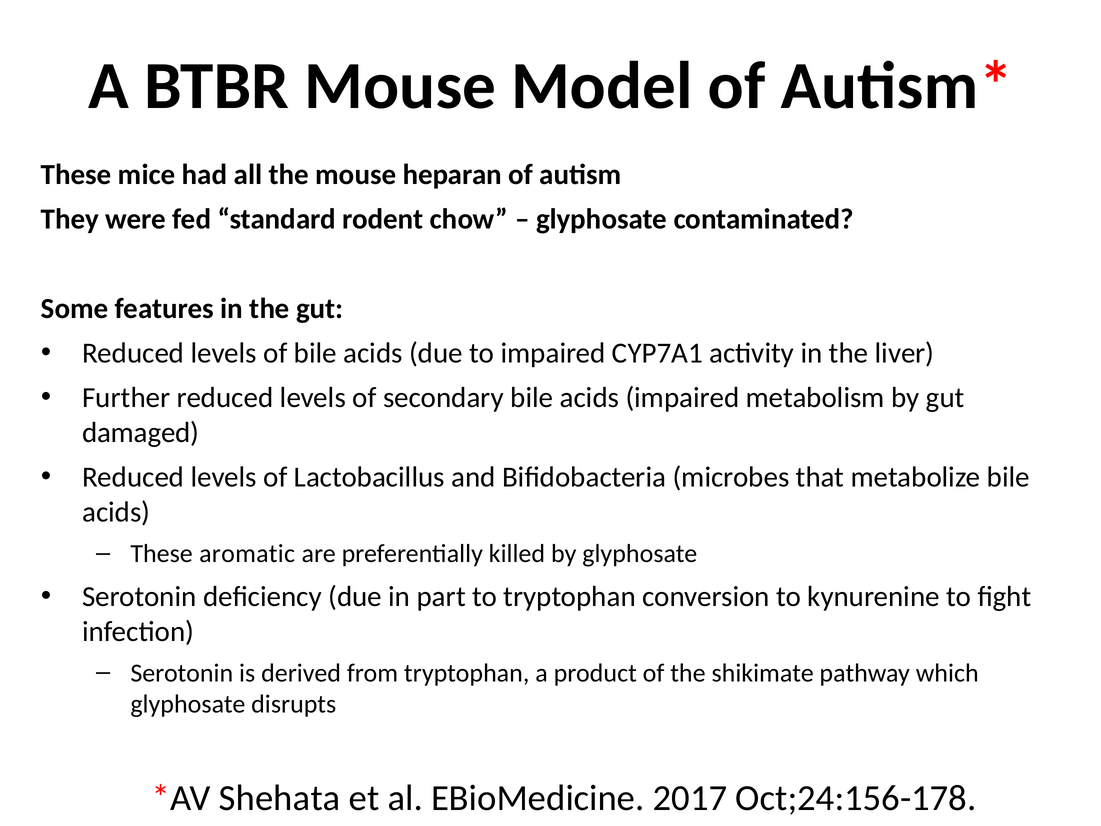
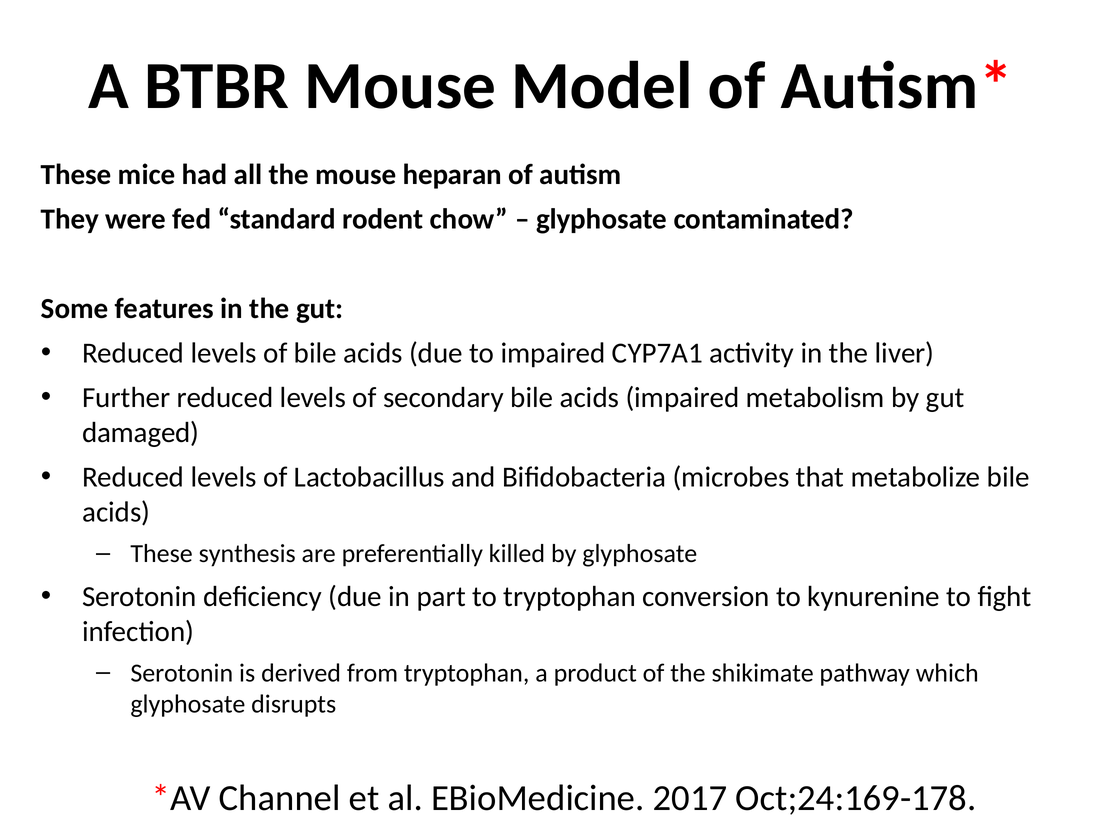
aromatic: aromatic -> synthesis (247, 553)
Shehata: Shehata -> Channel (280, 798)
Oct;24:156-178: Oct;24:156-178 -> Oct;24:169-178 (856, 798)
